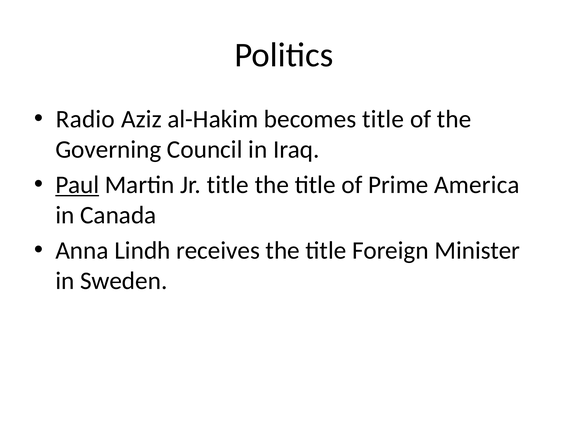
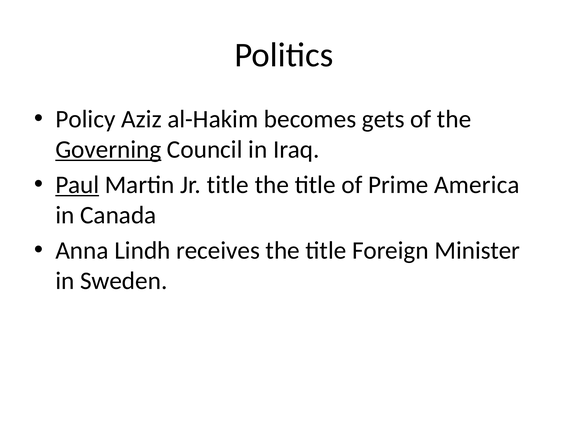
Radio: Radio -> Policy (85, 119)
becomes title: title -> gets (383, 119)
Governing underline: none -> present (108, 149)
